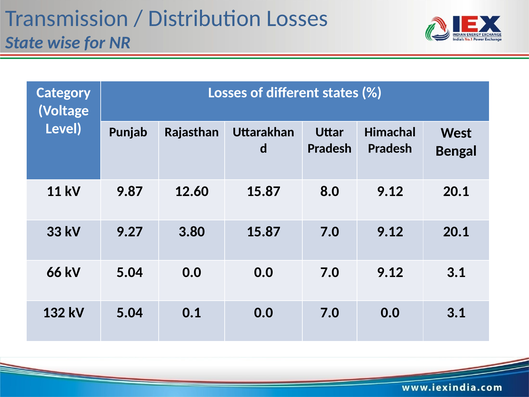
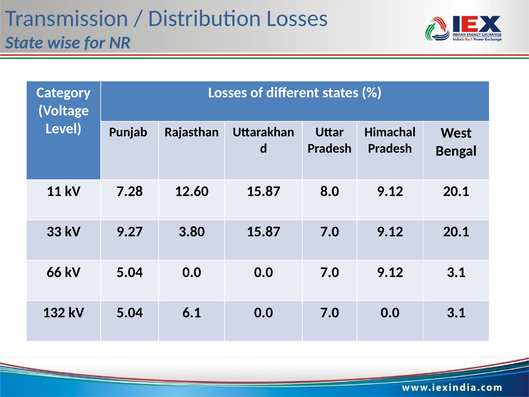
9.87: 9.87 -> 7.28 (130, 191)
0.1: 0.1 -> 6.1 (192, 312)
